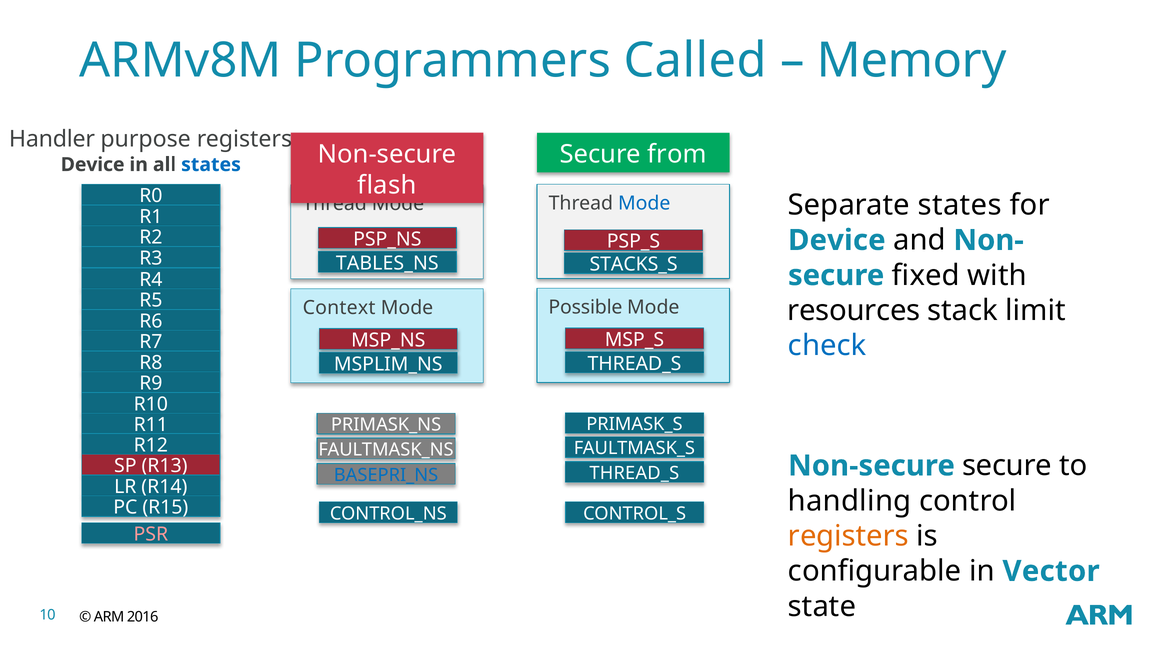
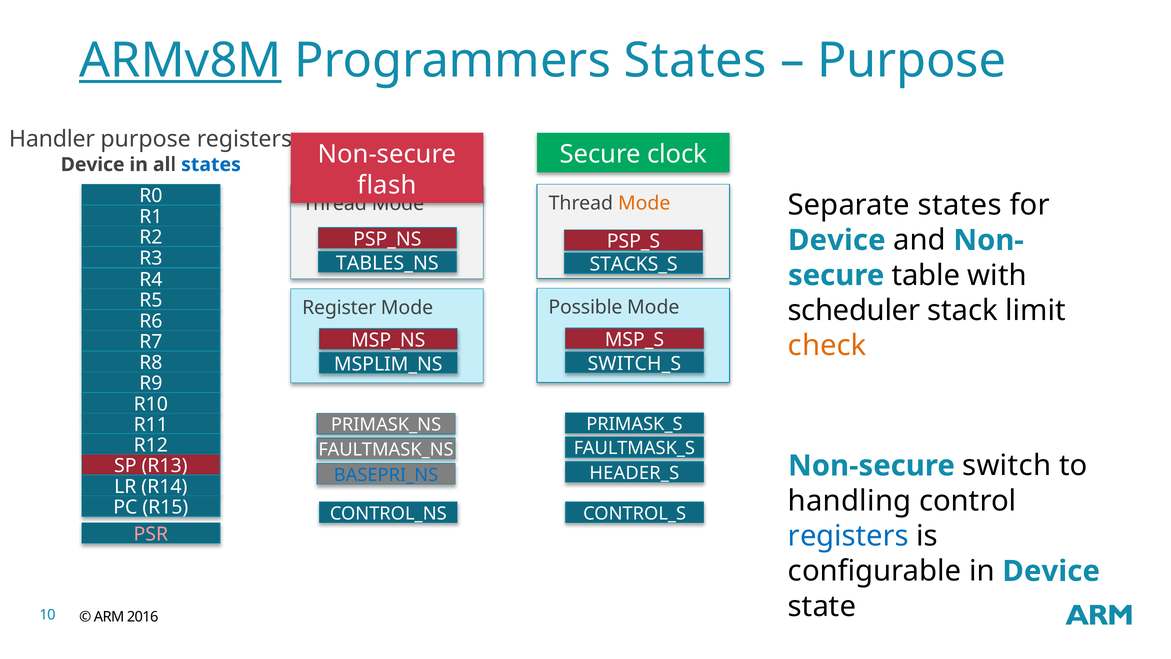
ARMv8M underline: none -> present (180, 61)
Programmers Called: Called -> States (695, 61)
Memory: Memory -> Purpose (912, 61)
from: from -> clock (677, 154)
Mode colour: blue -> orange (644, 203)
fixed: fixed -> table (926, 275)
Context: Context -> Register (339, 308)
resources: resources -> scheduler (854, 310)
check colour: blue -> orange (827, 346)
THREAD_S: THREAD_S -> SWITCH_S (634, 364)
Non-secure secure: secure -> switch (1007, 466)
THREAD_S: THREAD_S -> HEADER_S (634, 473)
registers colour: orange -> blue (848, 536)
in Vector: Vector -> Device (1051, 571)
